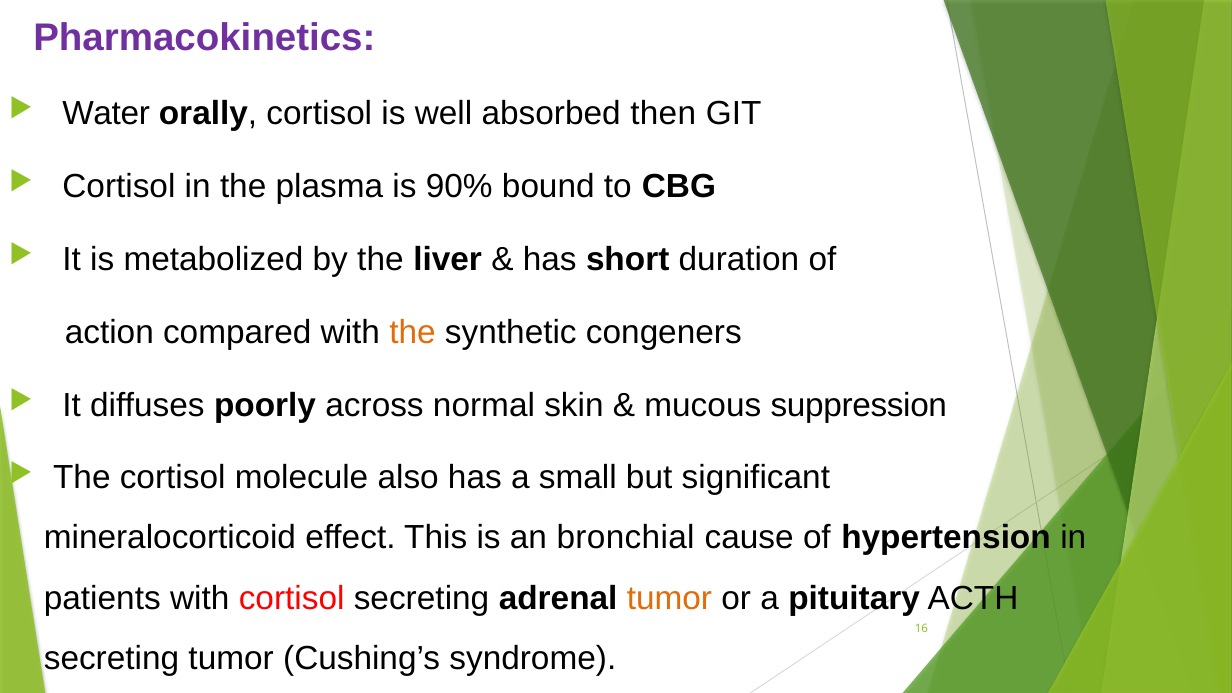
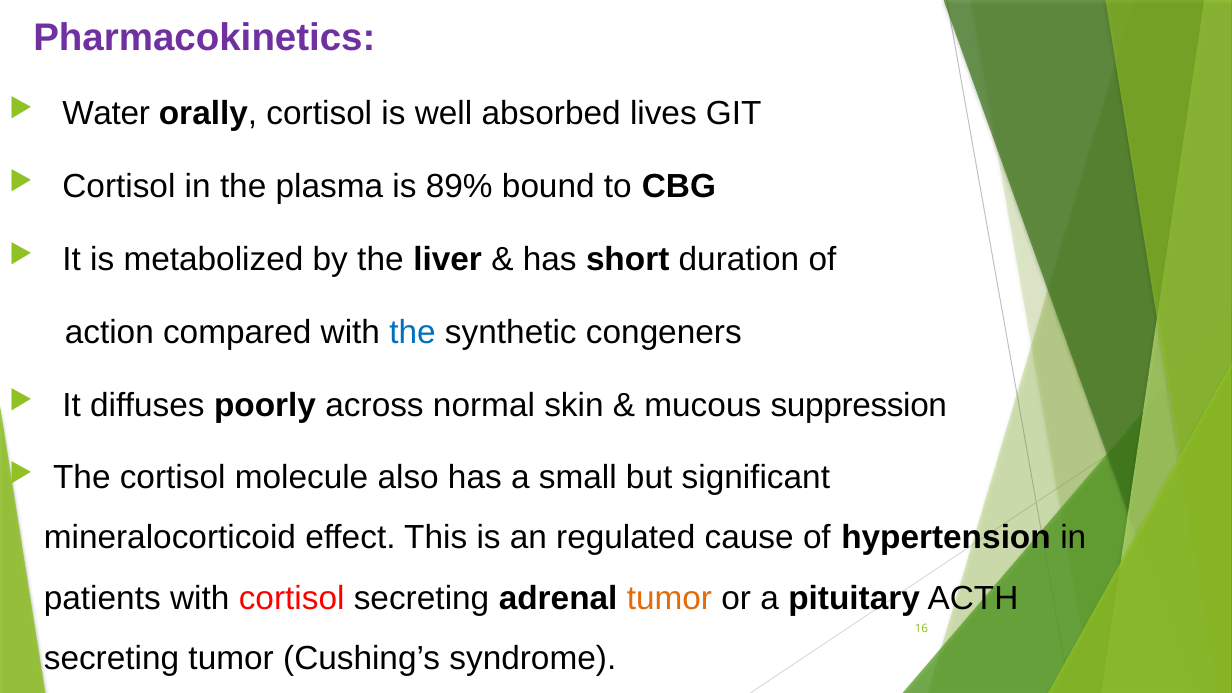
then: then -> lives (663, 114)
90%: 90% -> 89% (459, 186)
the colour: orange -> blue (412, 332)
bronchial: bronchial -> regulated (626, 538)
